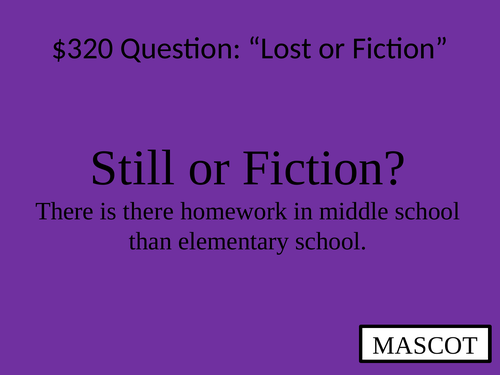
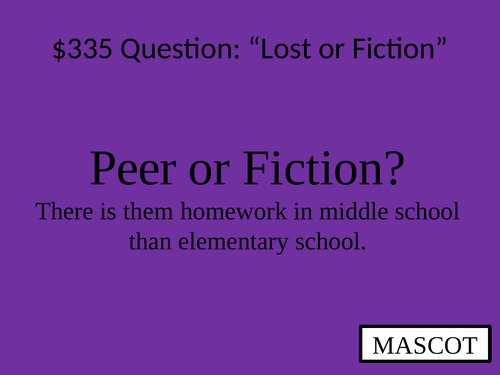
$320: $320 -> $335 (82, 48)
Still: Still -> Peer (133, 168)
is there: there -> them (148, 211)
